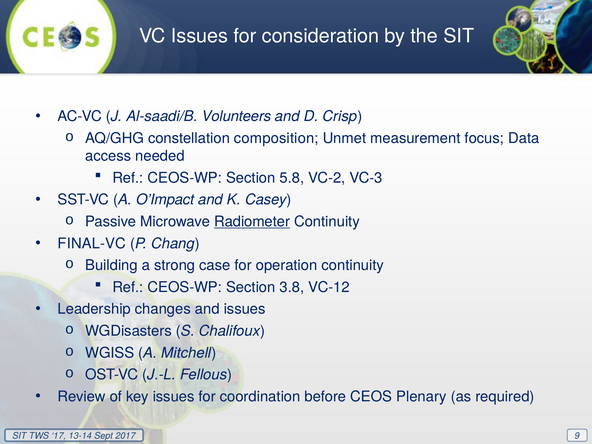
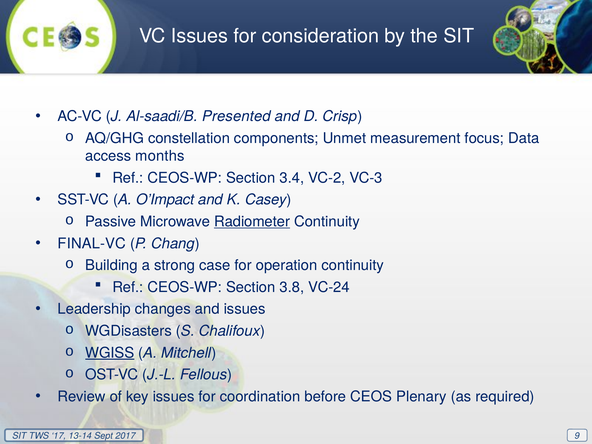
Volunteers: Volunteers -> Presented (236, 116)
composition: composition -> components (276, 138)
needed: needed -> months (160, 156)
5.8: 5.8 -> 3.4 (292, 178)
VC-12: VC-12 -> VC-24 (329, 287)
WGISS underline: none -> present (110, 353)
